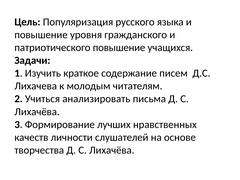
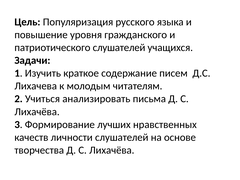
патриотического повышение: повышение -> слушателей (119, 48)
